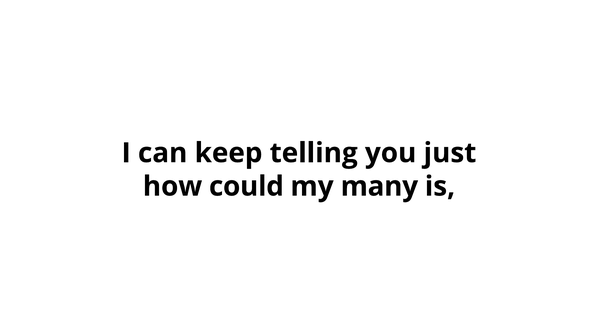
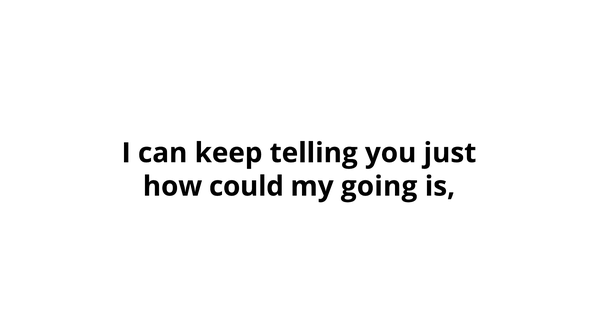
many: many -> going (379, 186)
